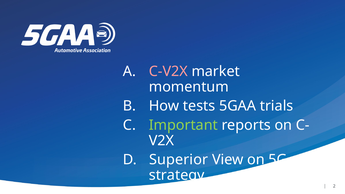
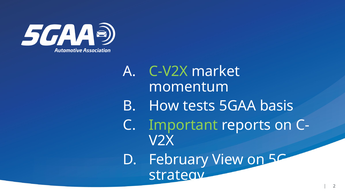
C-V2X colour: pink -> light green (168, 71)
trials: trials -> basis (277, 106)
Superior: Superior -> February (179, 160)
